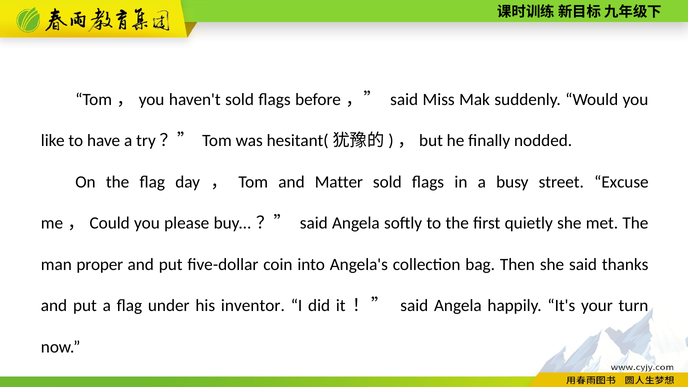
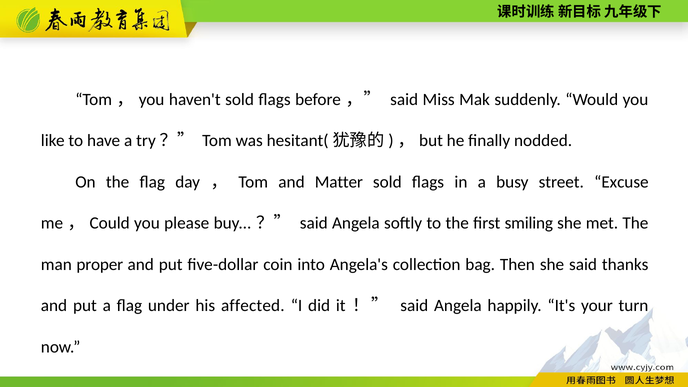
quietly: quietly -> smiling (529, 223)
inventor: inventor -> affected (253, 306)
